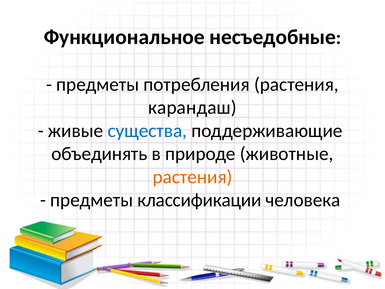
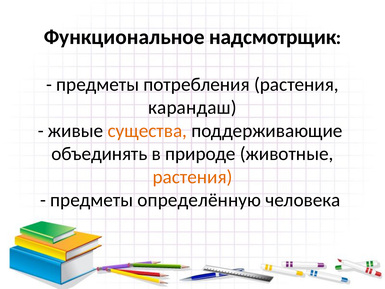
несъедобные: несъедобные -> надсмотрщик (273, 37)
существа colour: blue -> orange (147, 131)
классификации: классификации -> определённую (199, 200)
